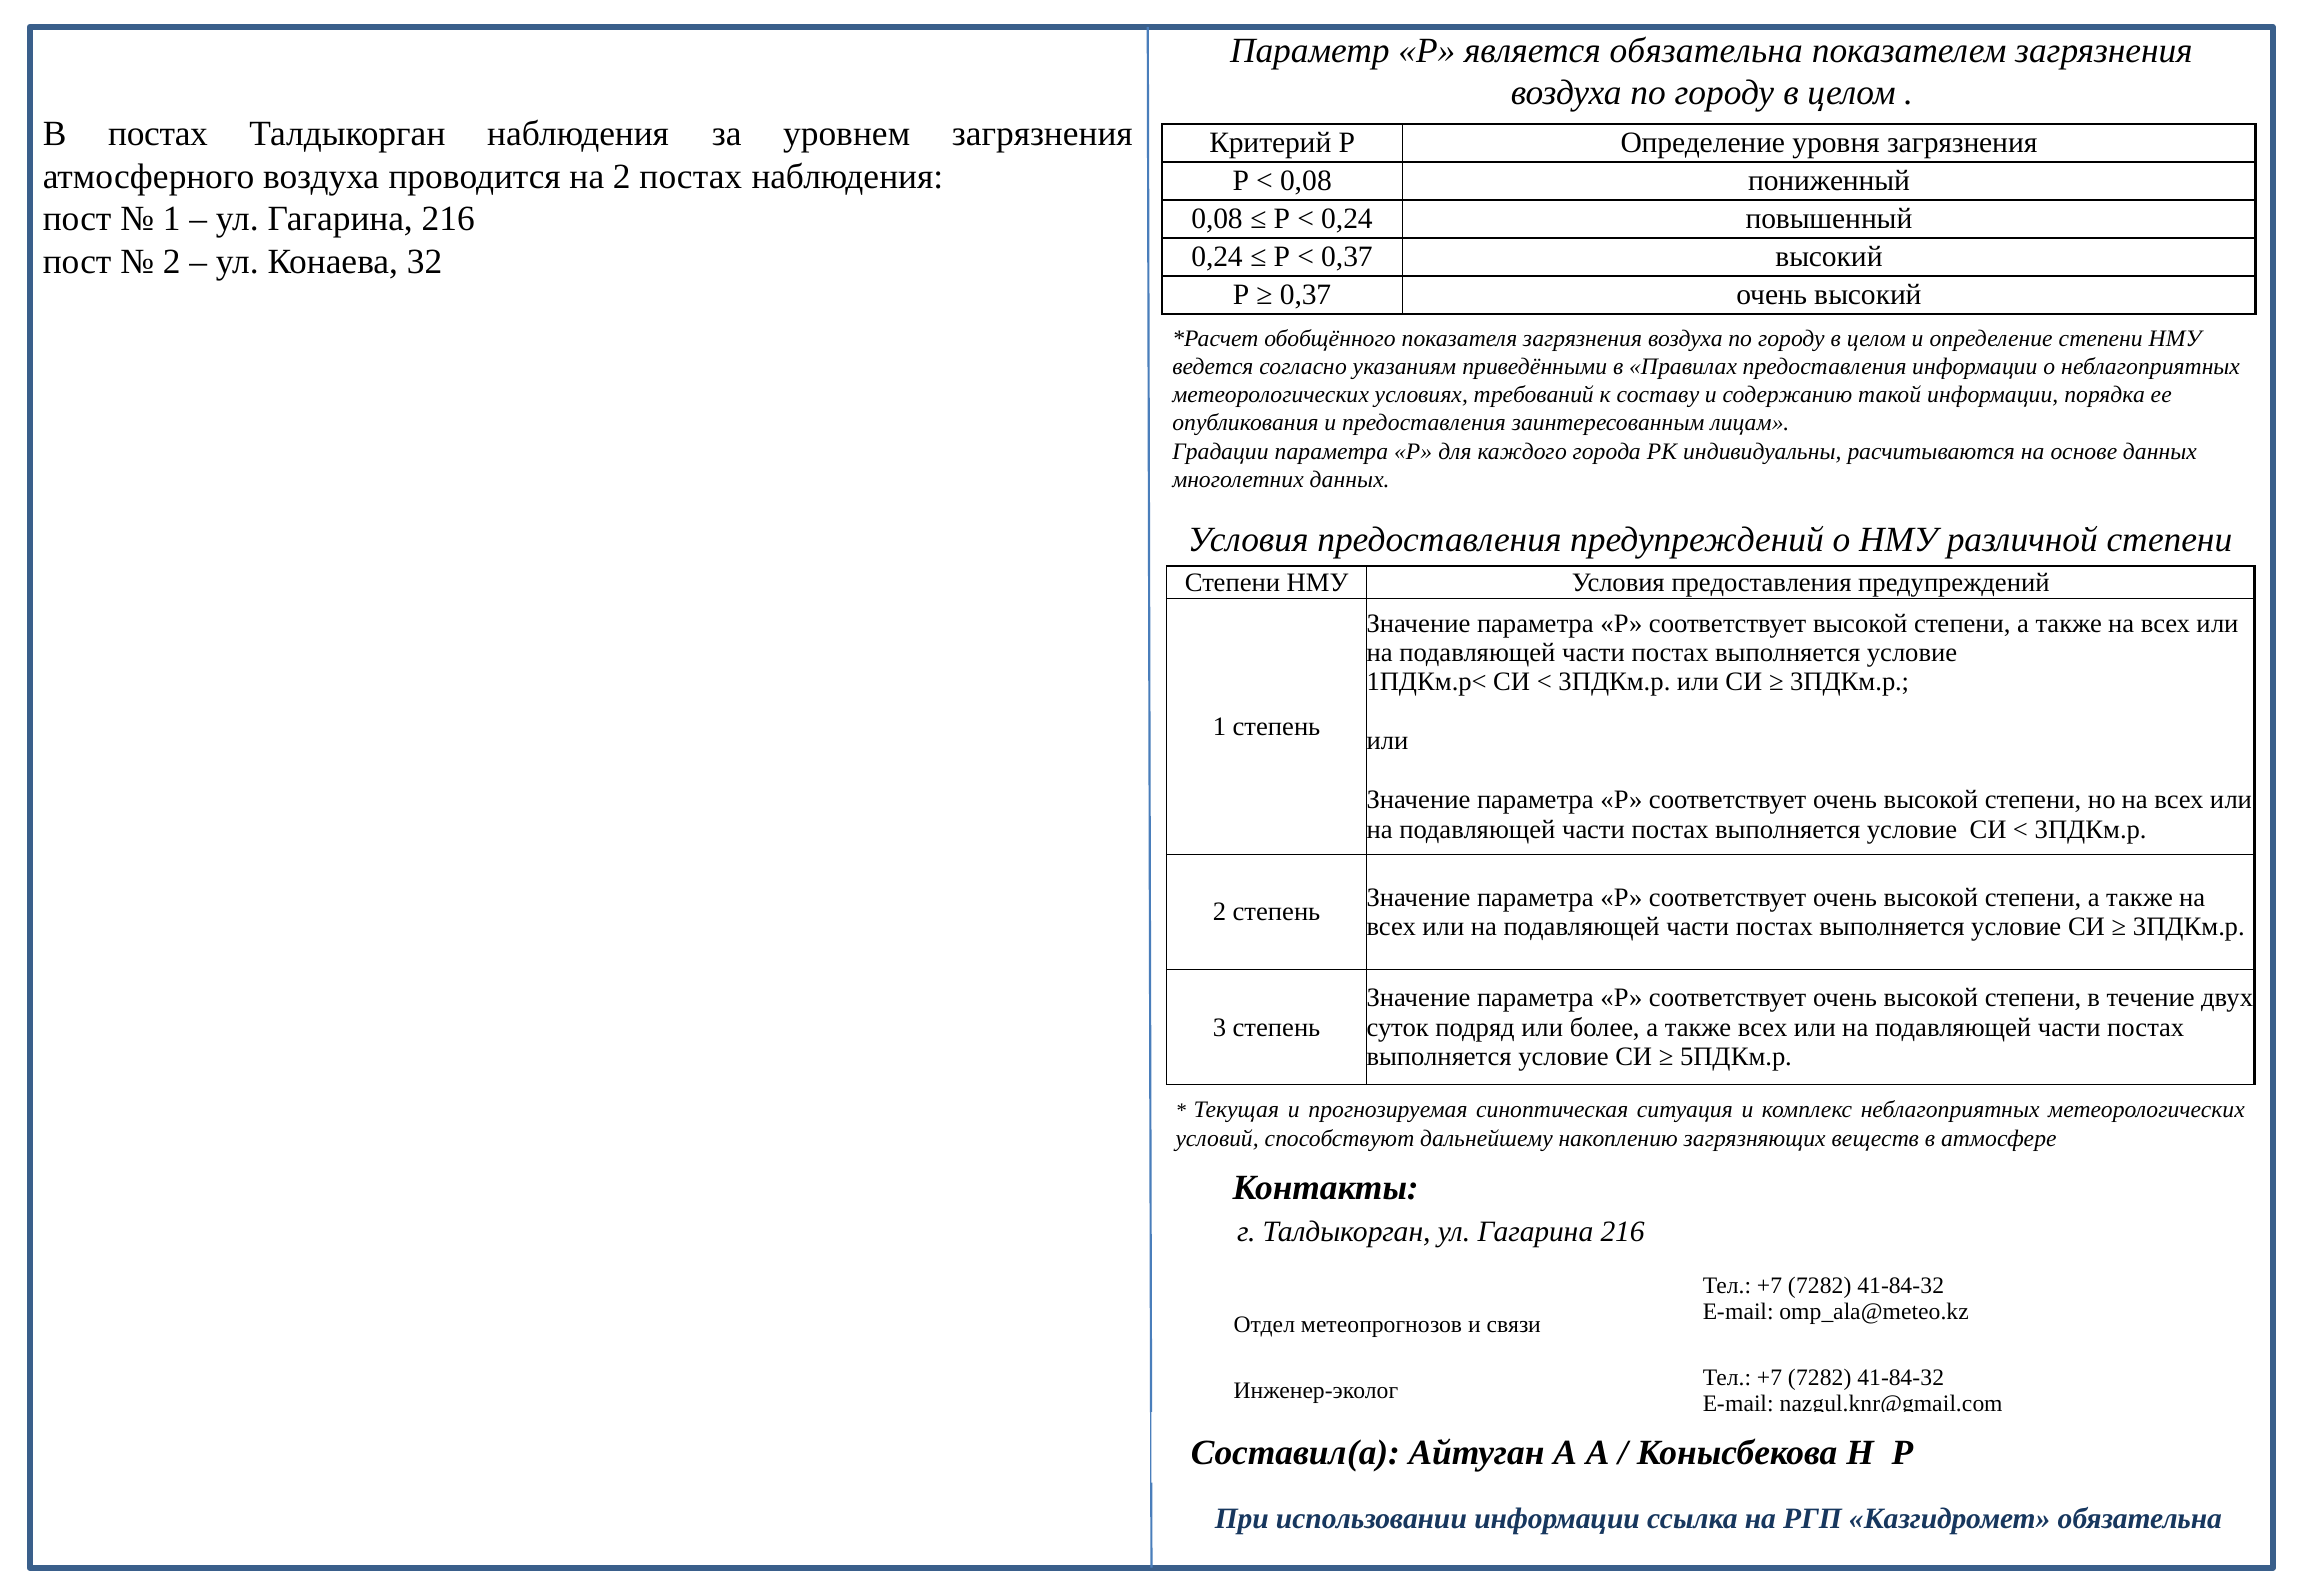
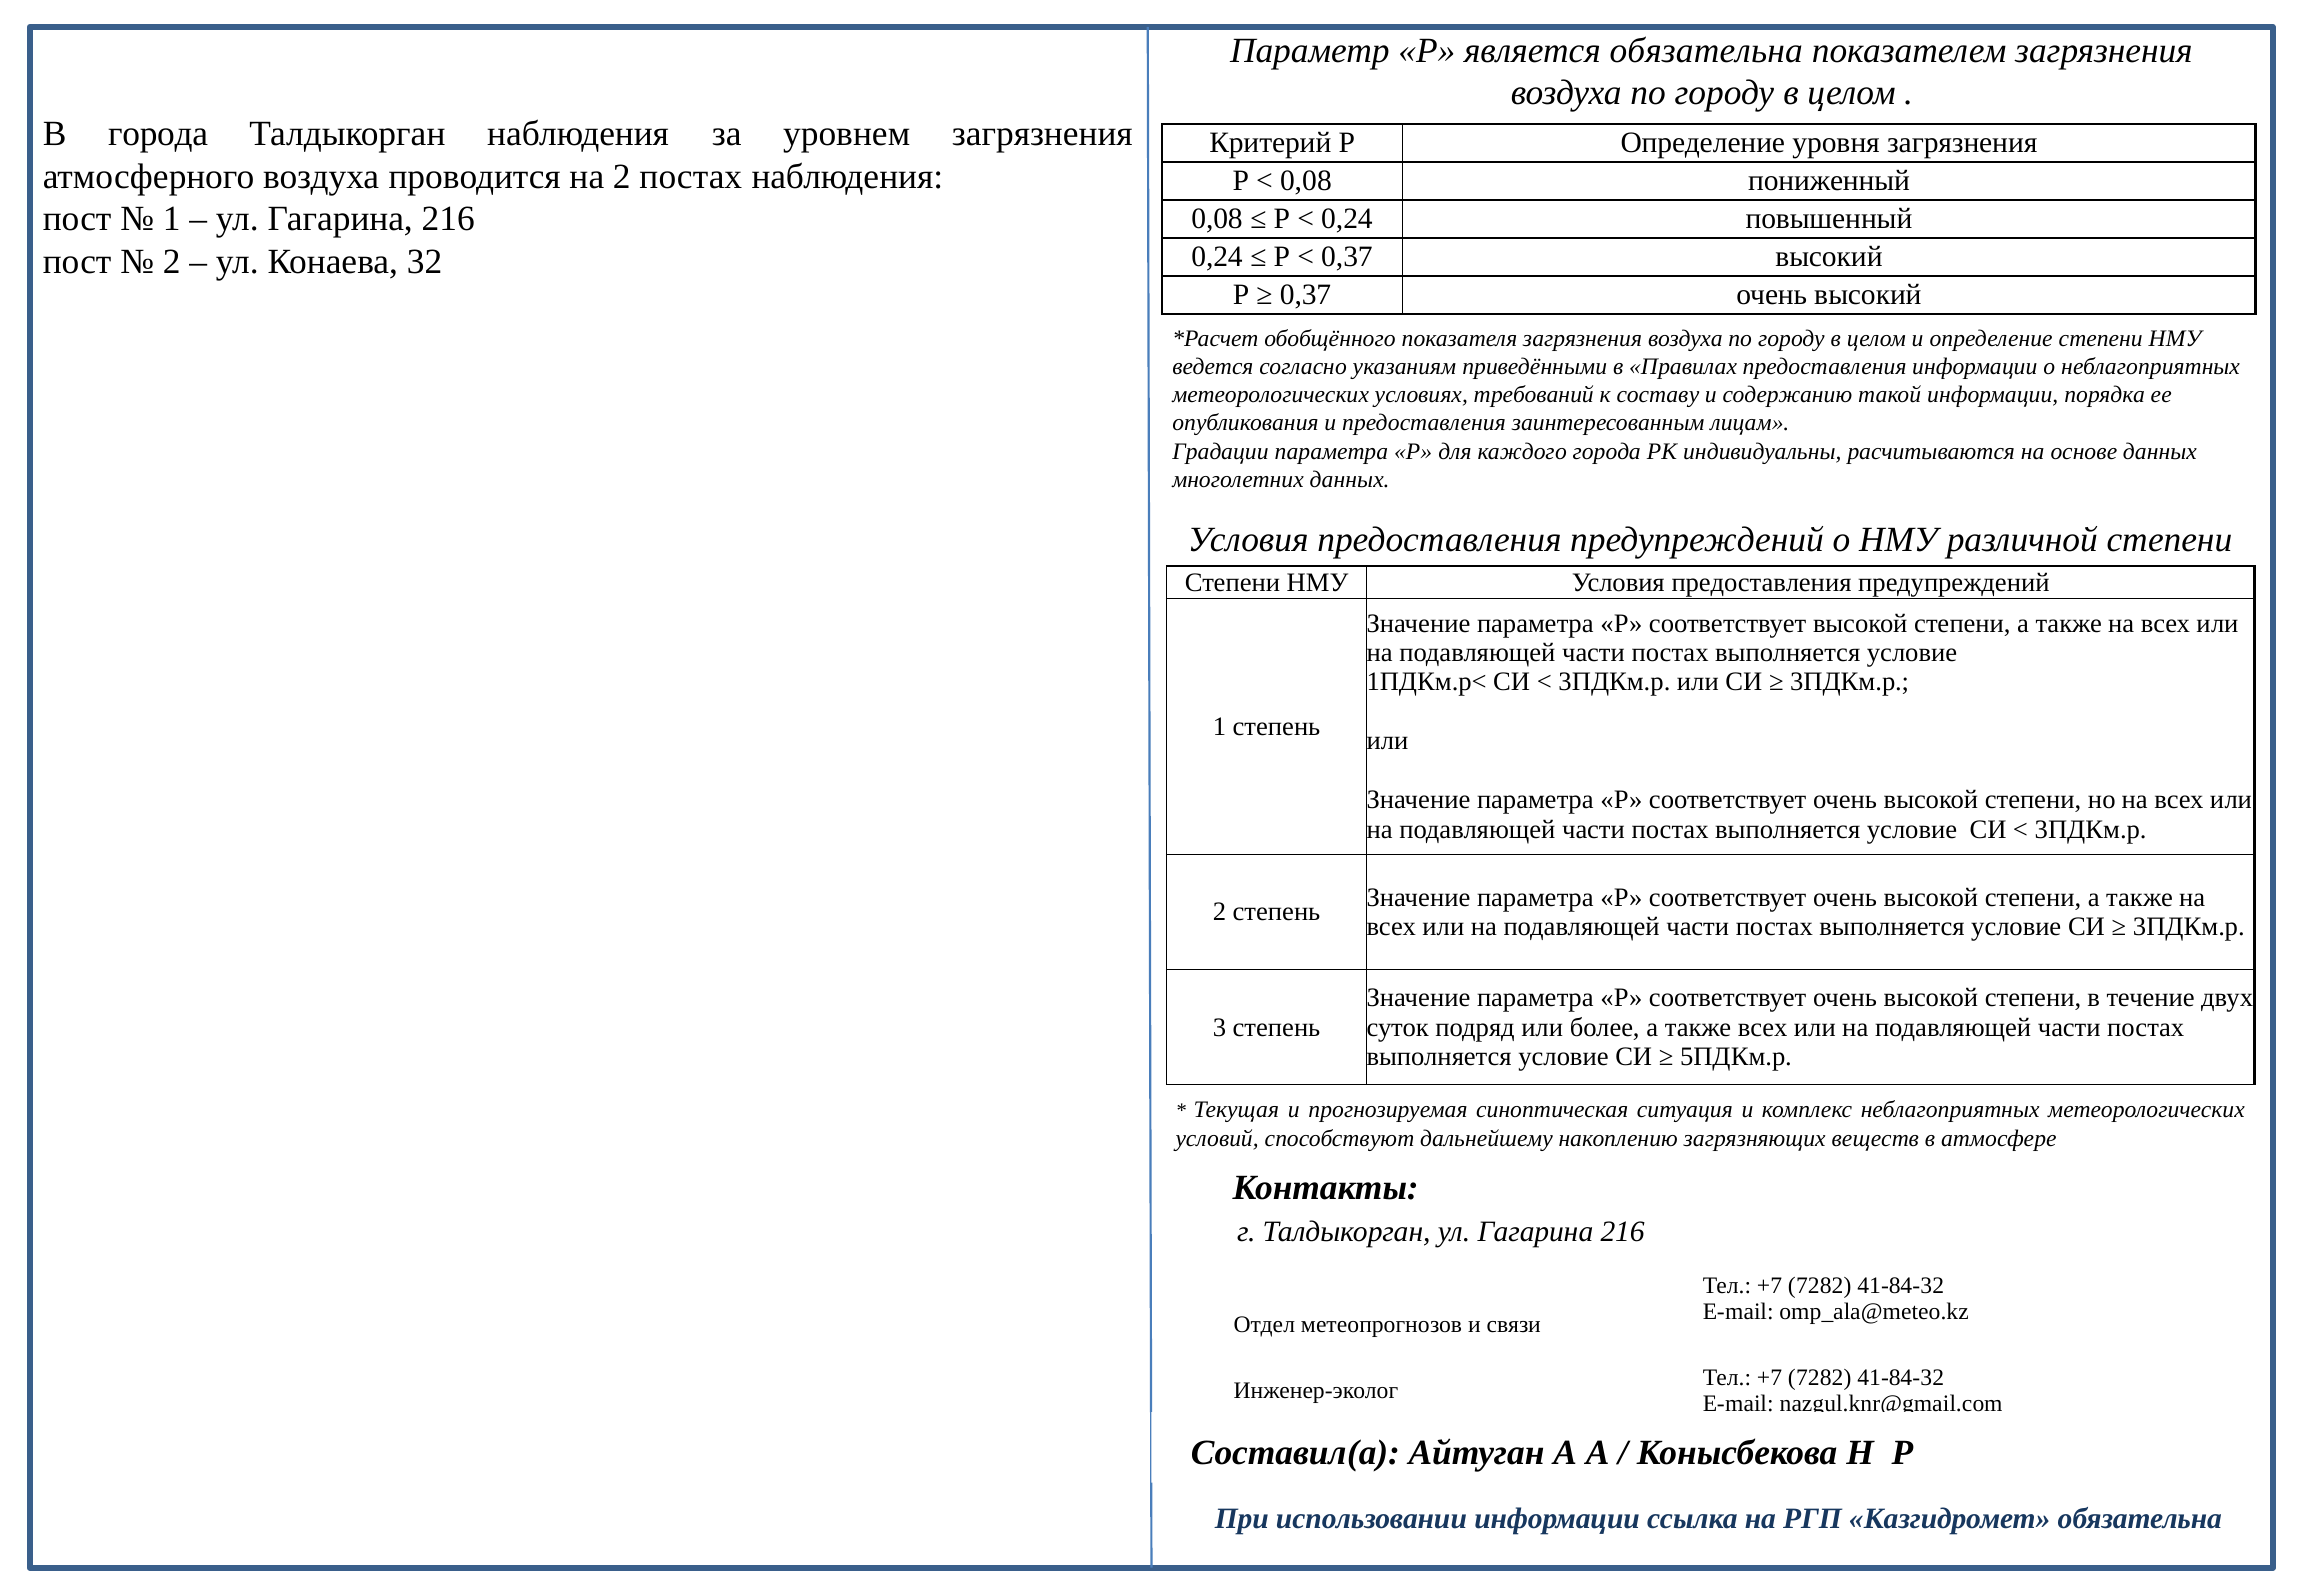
В постах: постах -> города (158, 134)
